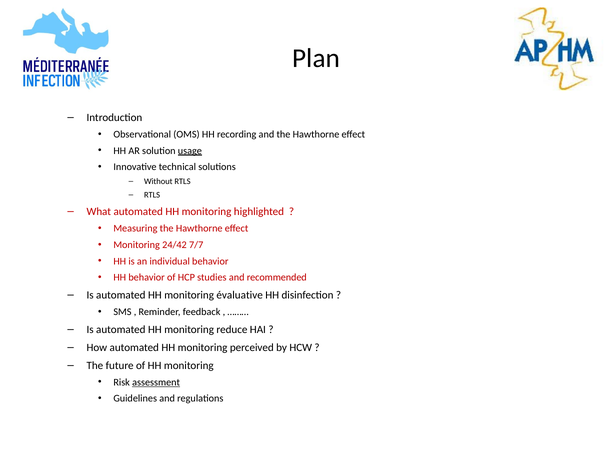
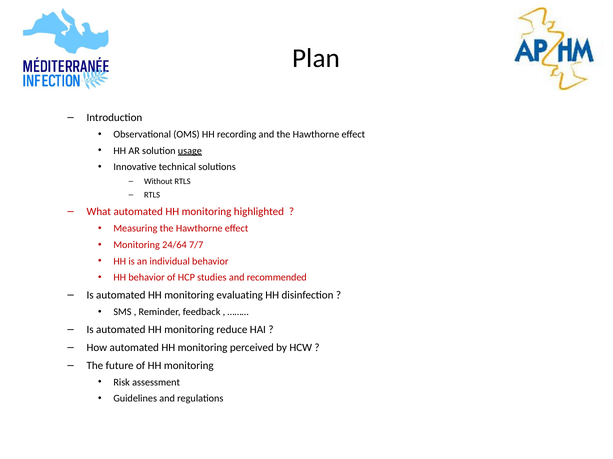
24/42: 24/42 -> 24/64 (175, 245)
évaluative: évaluative -> evaluating (240, 296)
assessment underline: present -> none (156, 383)
